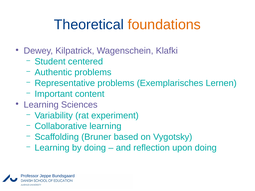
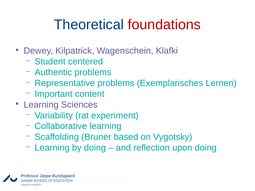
foundations colour: orange -> red (164, 25)
